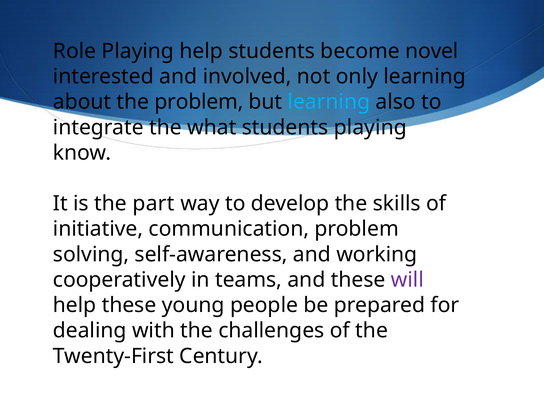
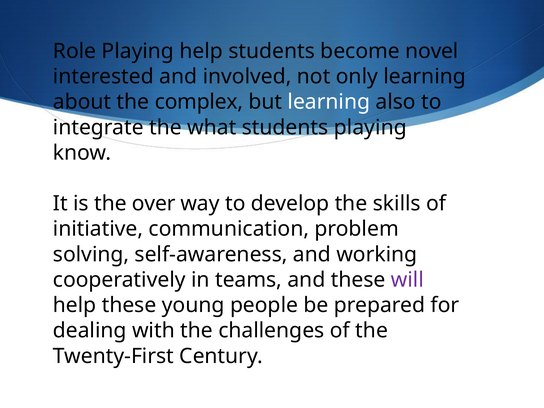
the problem: problem -> complex (199, 102)
learning colour: light blue -> white (329, 102)
part: part -> over (154, 204)
